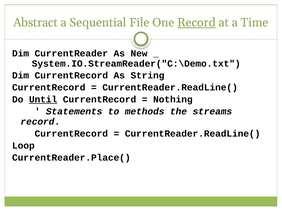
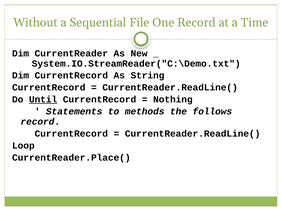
Abstract: Abstract -> Without (35, 23)
Record underline: present -> none (196, 23)
streams: streams -> follows (212, 112)
